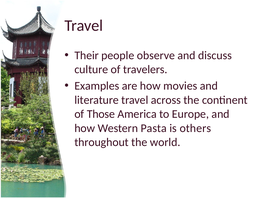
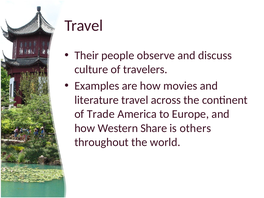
Those: Those -> Trade (101, 114)
Pasta: Pasta -> Share (154, 128)
